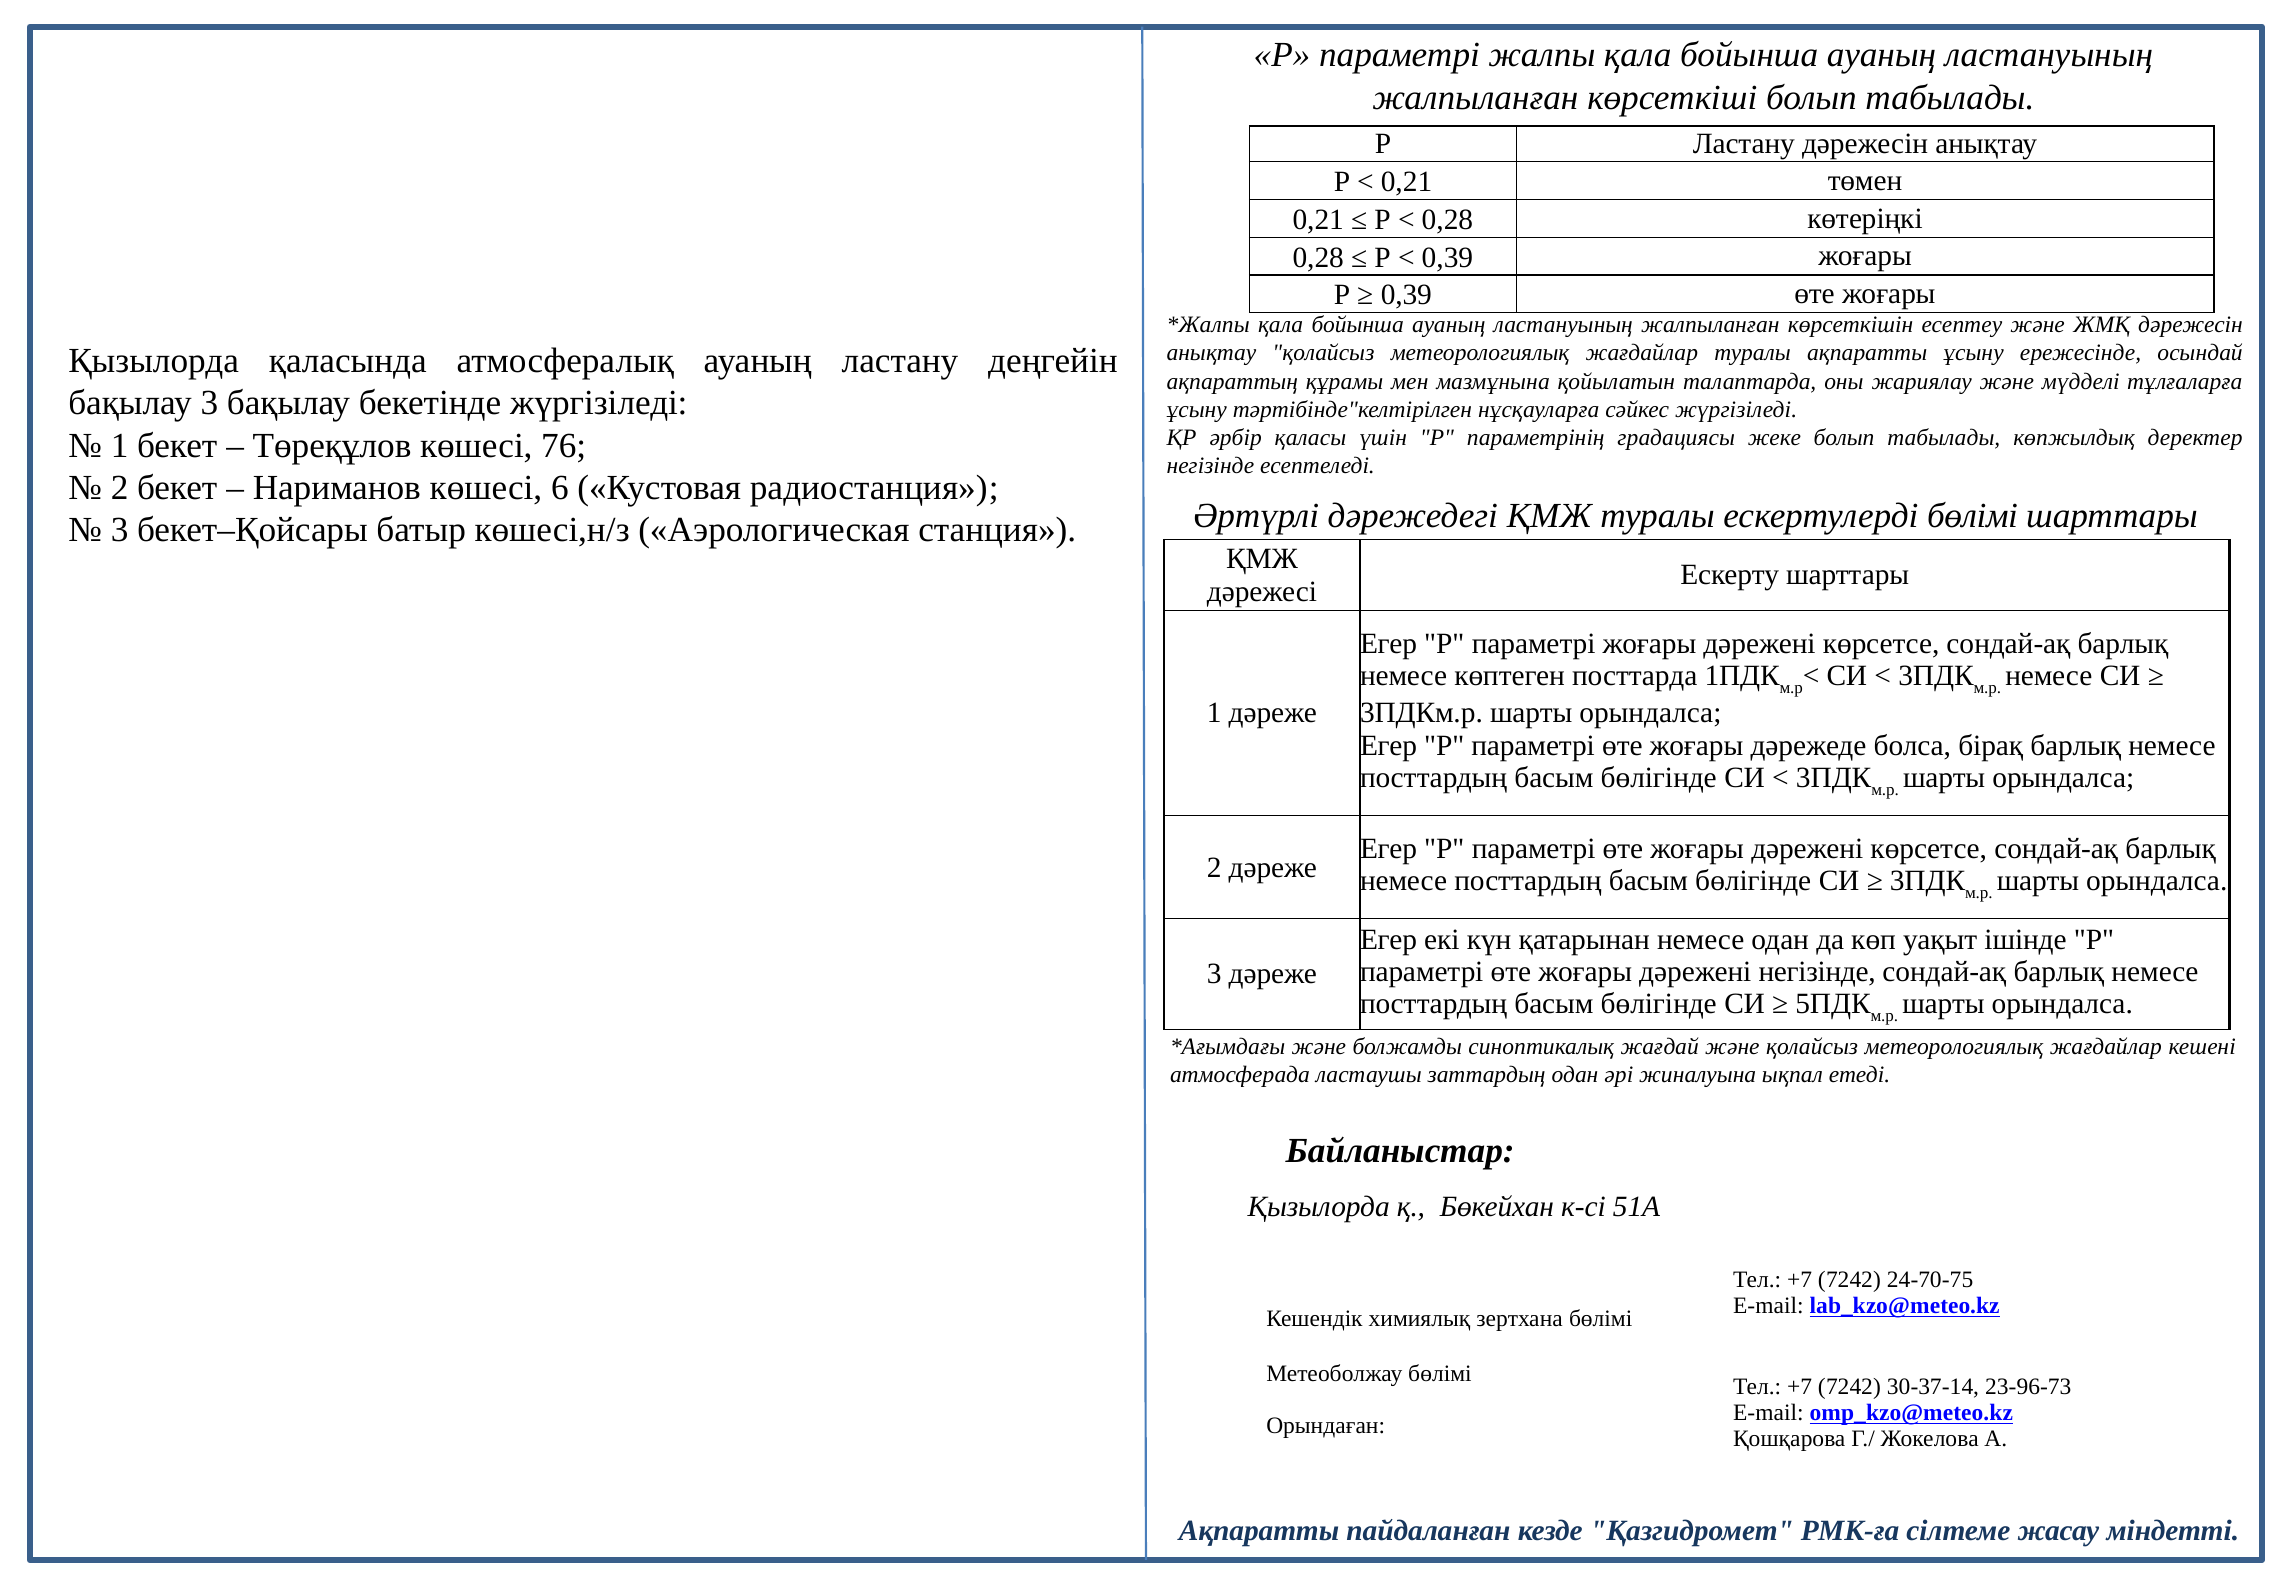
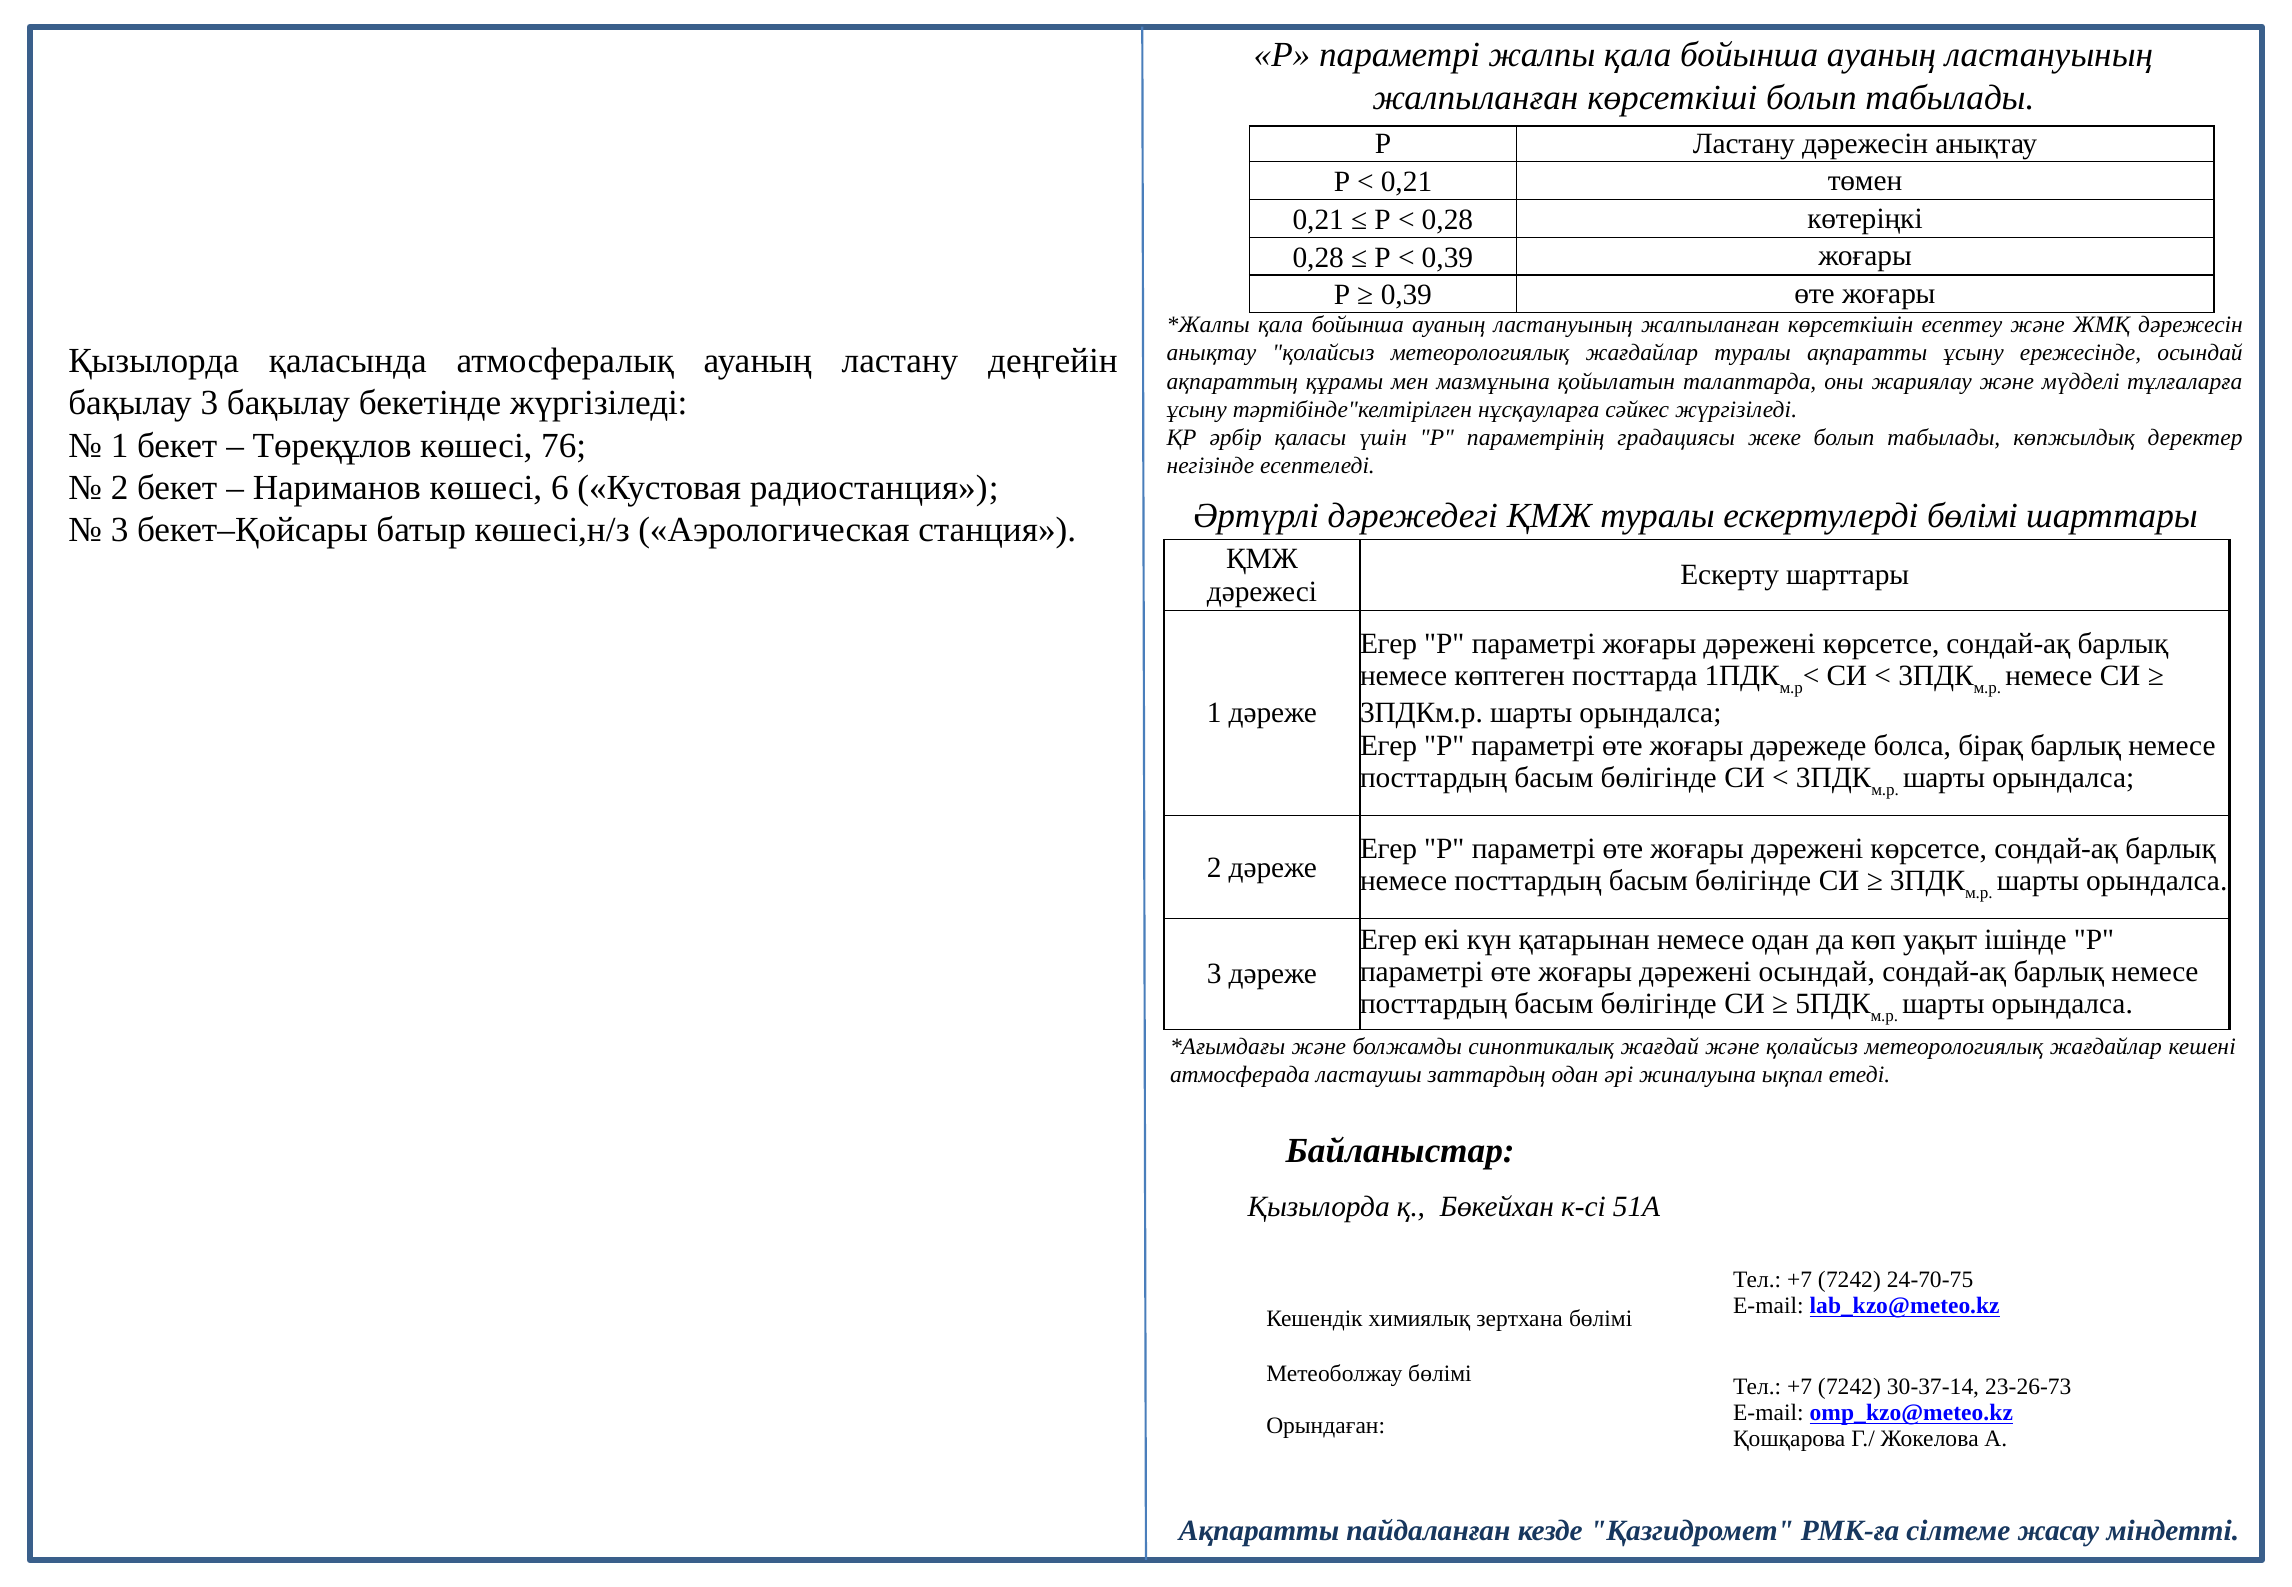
дәрежені негізінде: негізінде -> осындай (1817, 972)
23-96-73: 23-96-73 -> 23-26-73 (2028, 1387)
